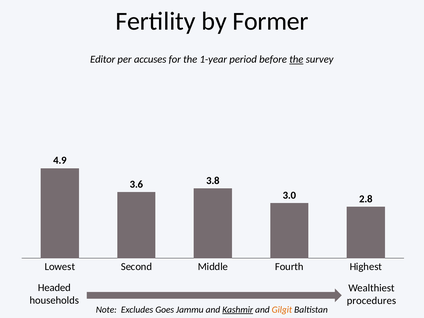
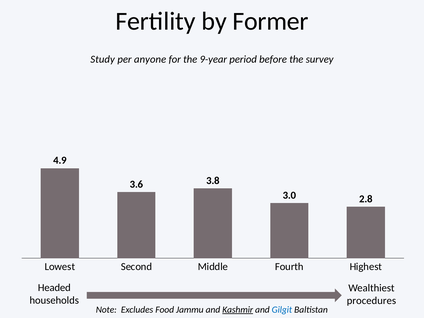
Editor: Editor -> Study (103, 59)
accuses: accuses -> anyone (150, 59)
1-year: 1-year -> 9-year (213, 59)
the underline: present -> none (296, 59)
Goes: Goes -> Food (165, 310)
Gilgit colour: orange -> blue (282, 310)
